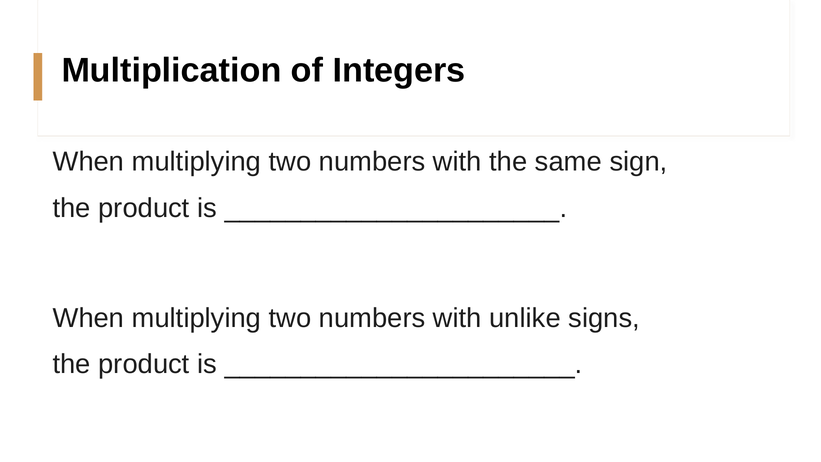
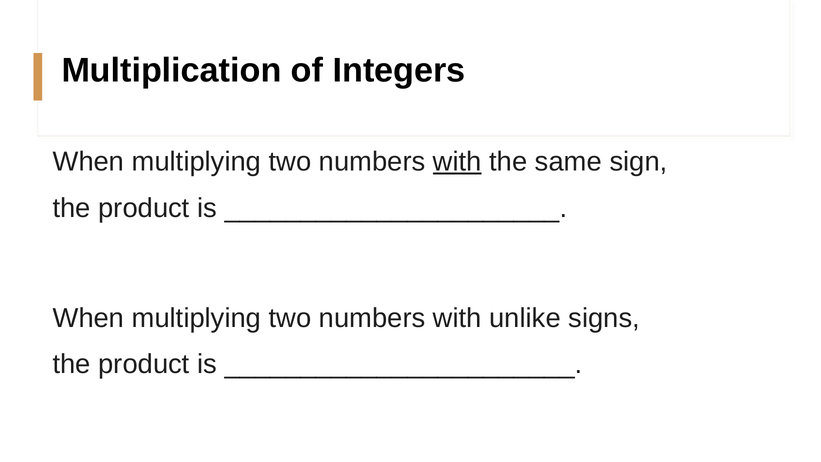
with underline: none -> present (457, 162)
